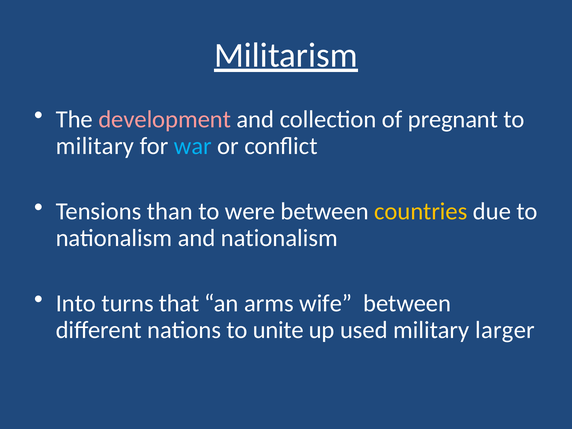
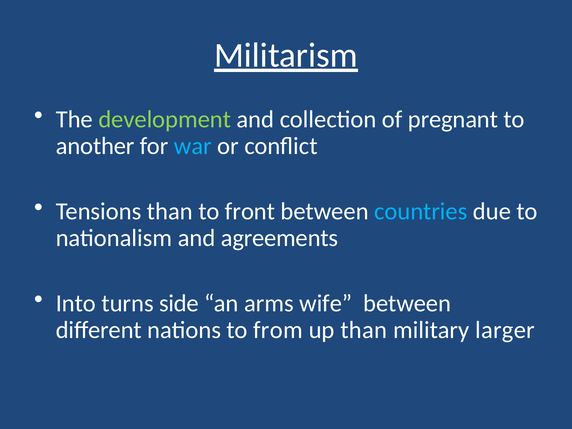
development colour: pink -> light green (165, 119)
military: military -> another (95, 146)
were: were -> front (250, 211)
countries colour: yellow -> light blue (421, 211)
and nationalism: nationalism -> agreements (279, 238)
that: that -> side (179, 303)
unite: unite -> from (278, 330)
up used: used -> than (364, 330)
